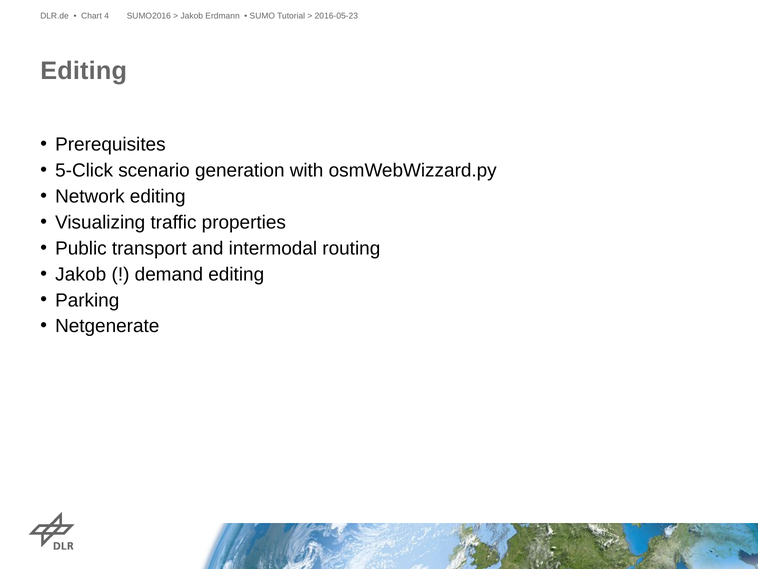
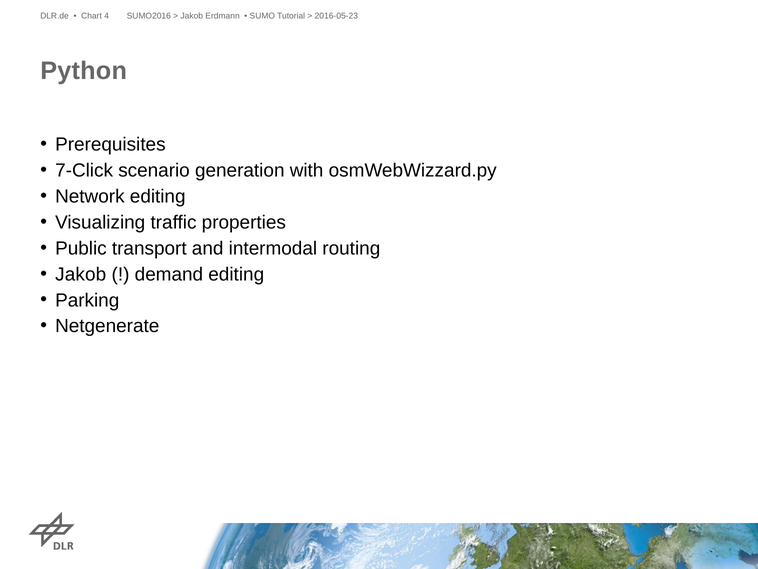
Editing: Editing -> Python (84, 71)
5-Click: 5-Click -> 7-Click (84, 170)
